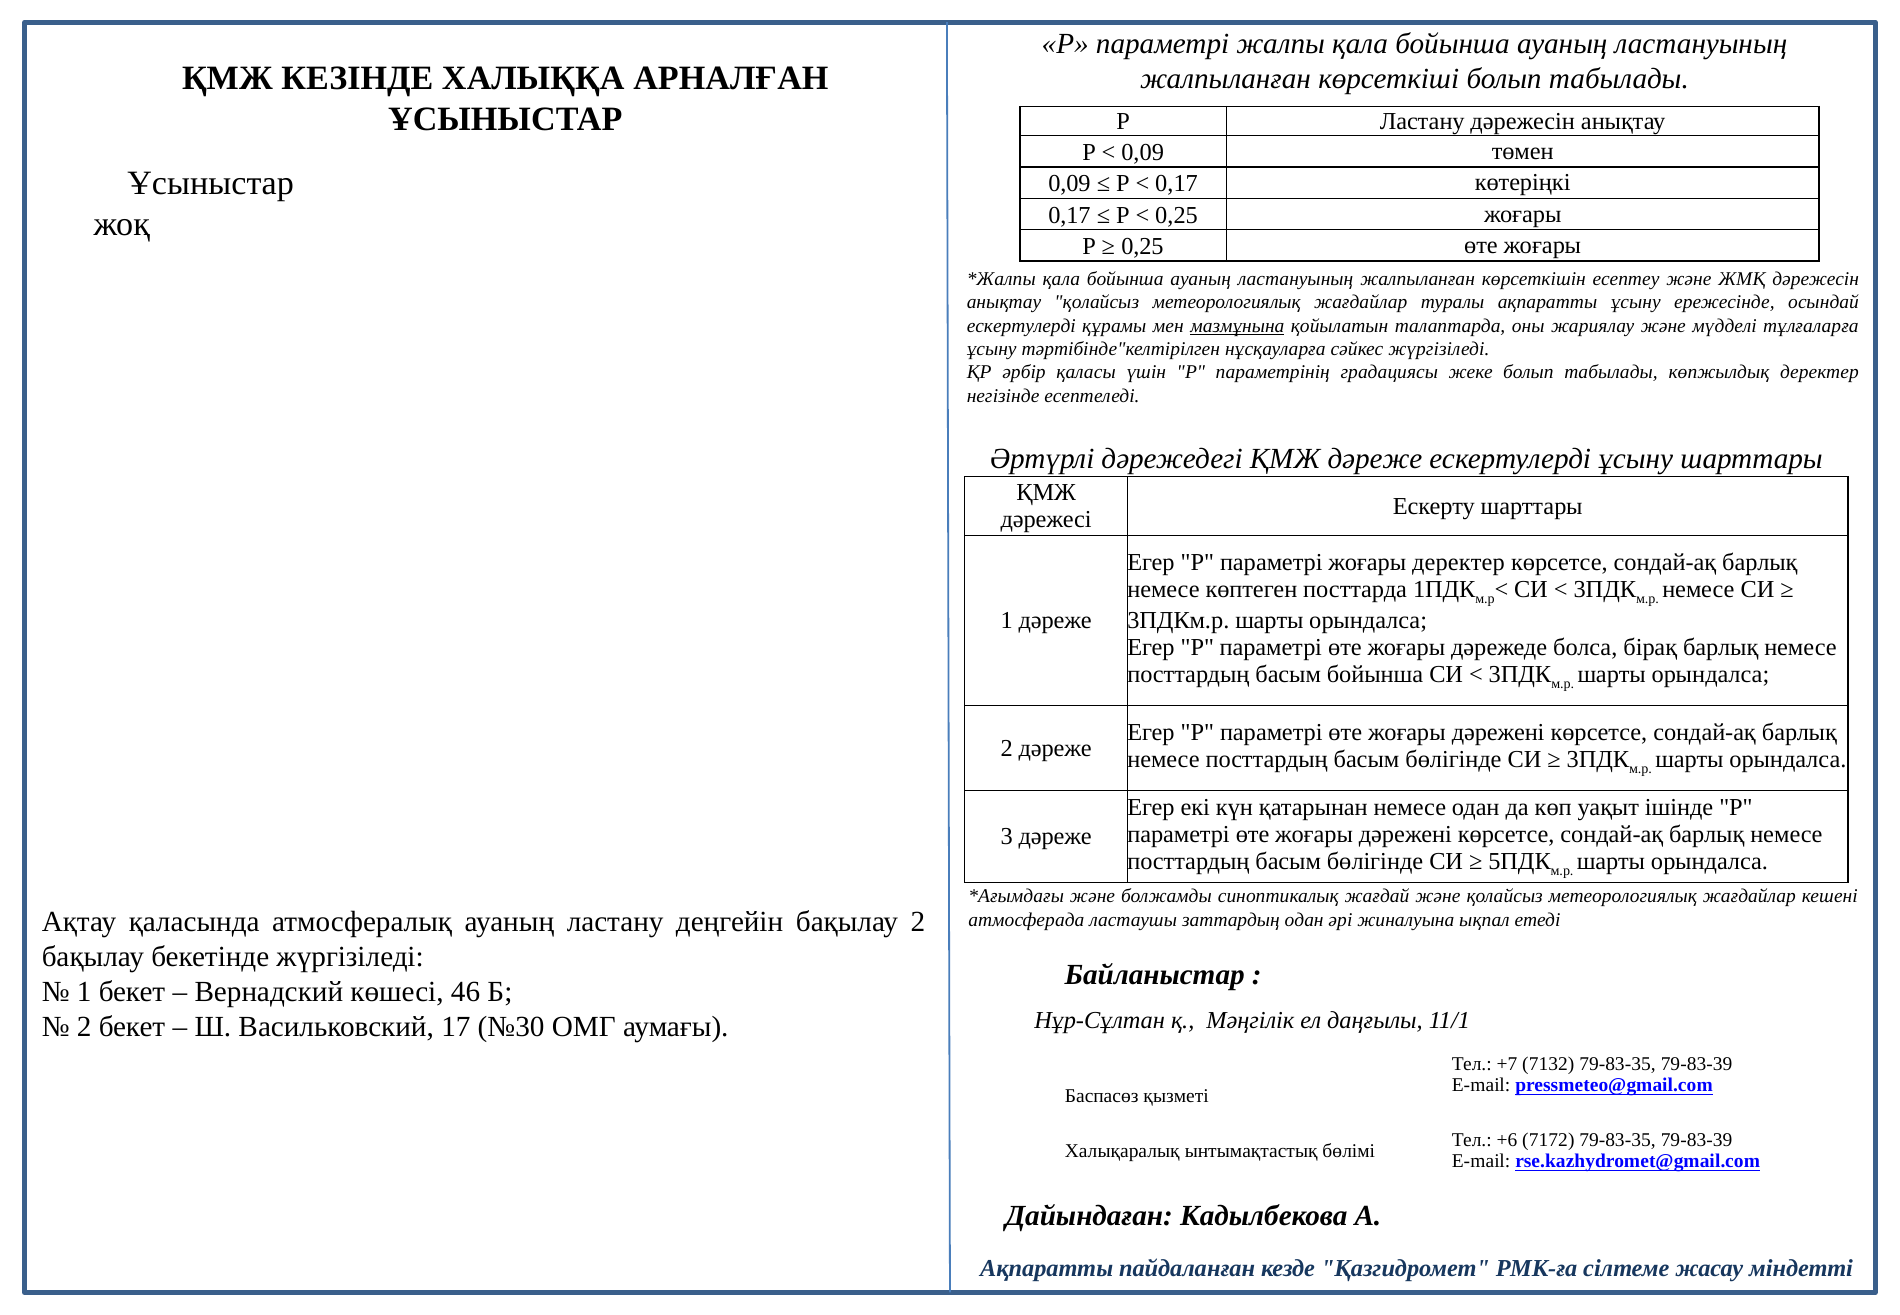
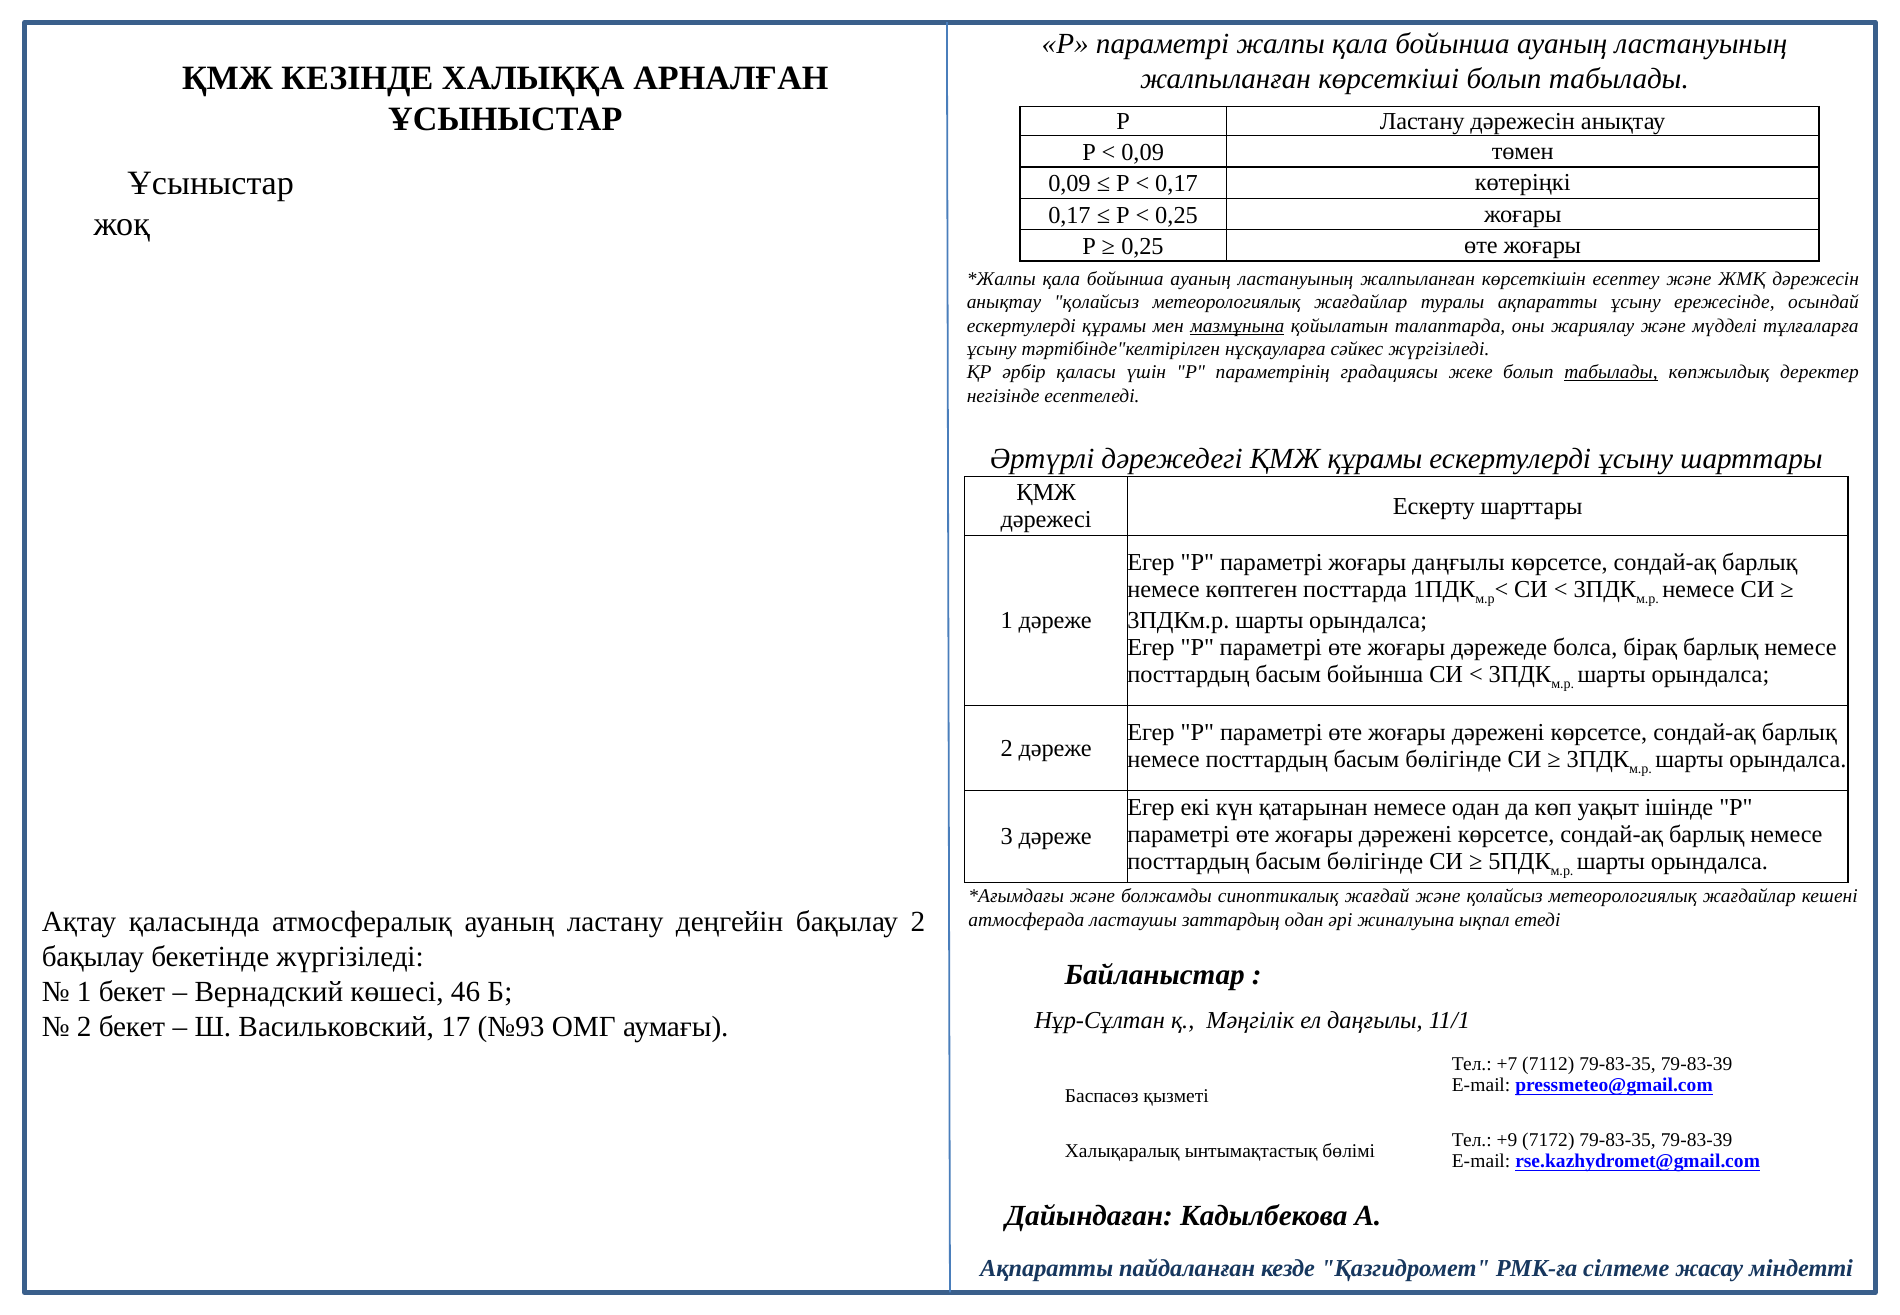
табылады underline: none -> present (1611, 373)
ҚМЖ дәреже: дәреже -> құрамы (1375, 459)
жоғары деректер: деректер -> даңғылы (1458, 563)
№30: №30 -> №93 (511, 1027)
7132: 7132 -> 7112 (1548, 1064)
+6: +6 -> +9 (1507, 1140)
